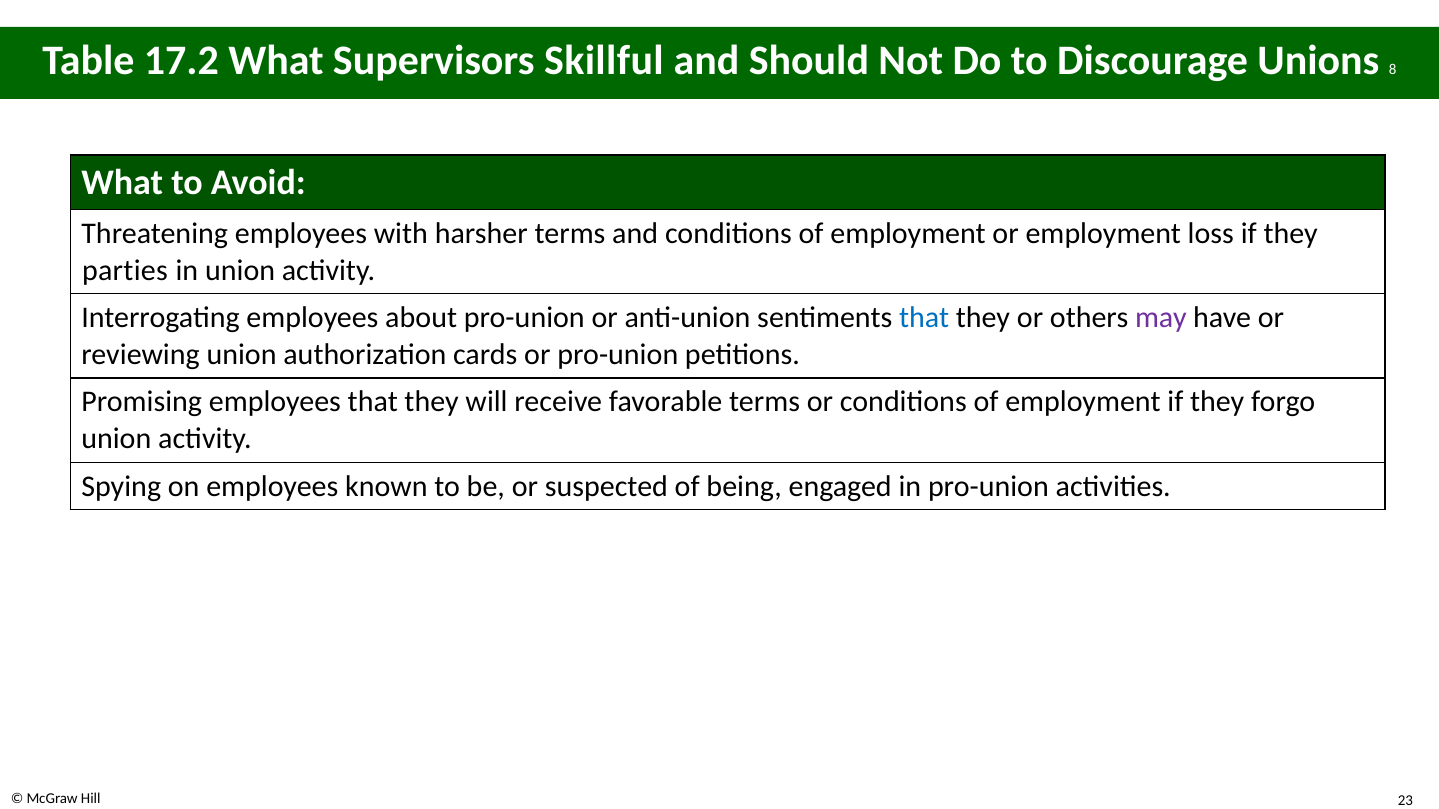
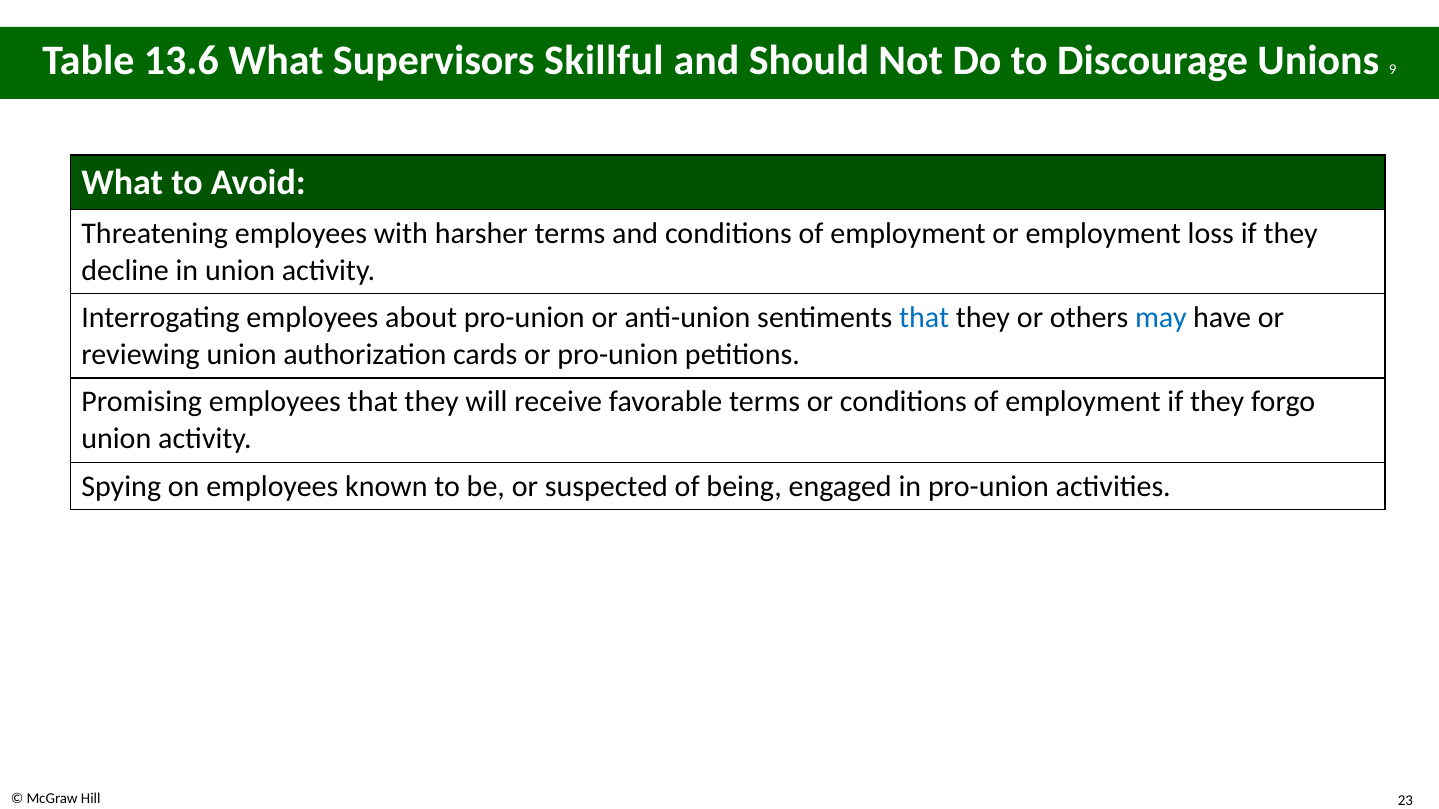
17.2: 17.2 -> 13.6 (181, 60)
8: 8 -> 9 (1393, 69)
parties: parties -> decline (125, 270)
may colour: purple -> blue (1161, 318)
